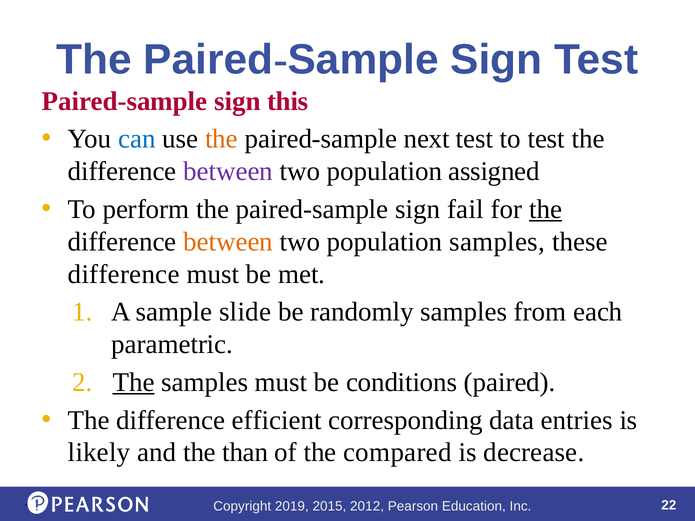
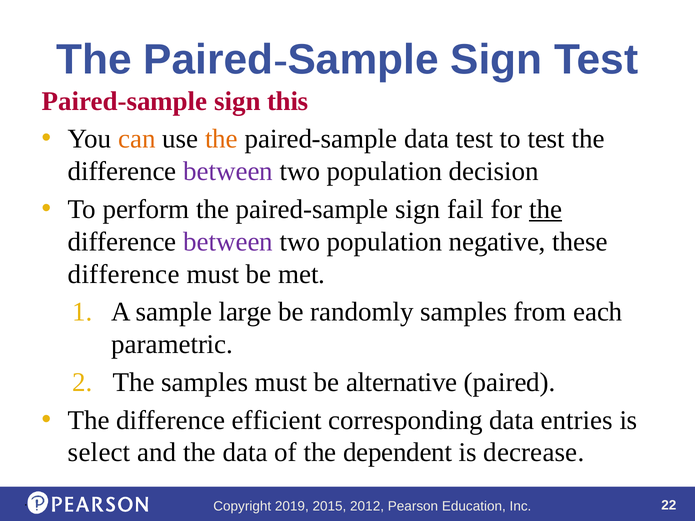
can colour: blue -> orange (137, 139)
paired-sample next: next -> data (427, 139)
assigned: assigned -> decision (494, 171)
between colour: orange -> purple (228, 242)
population samples: samples -> negative (497, 242)
slide: slide -> large (245, 312)
The underline: present -> none (134, 382)
conditions: conditions -> alternative (402, 382)
likely: likely -> select (99, 453)
the than: than -> data (245, 453)
compared: compared -> dependent (398, 453)
